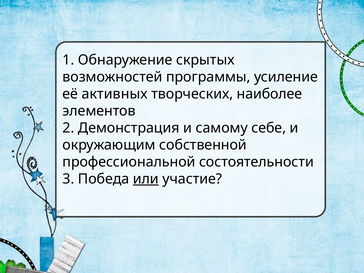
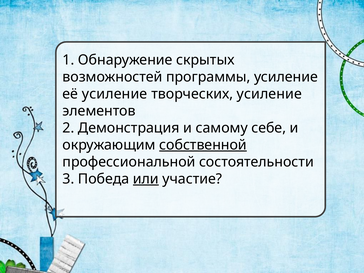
её активных: активных -> усиление (115, 94)
творческих наиболее: наиболее -> усиление (269, 94)
собственной underline: none -> present (203, 145)
